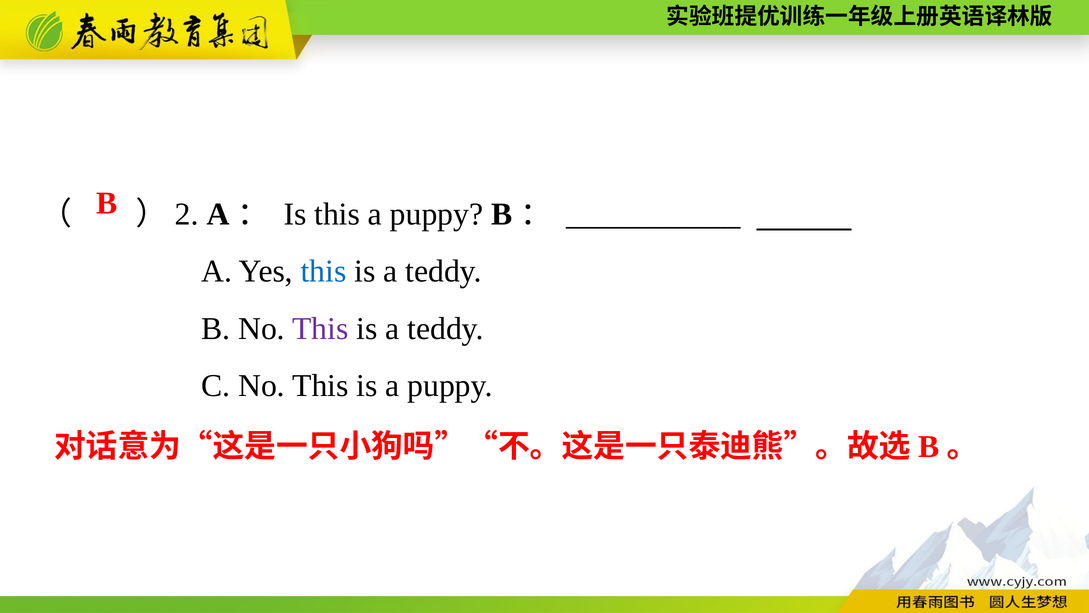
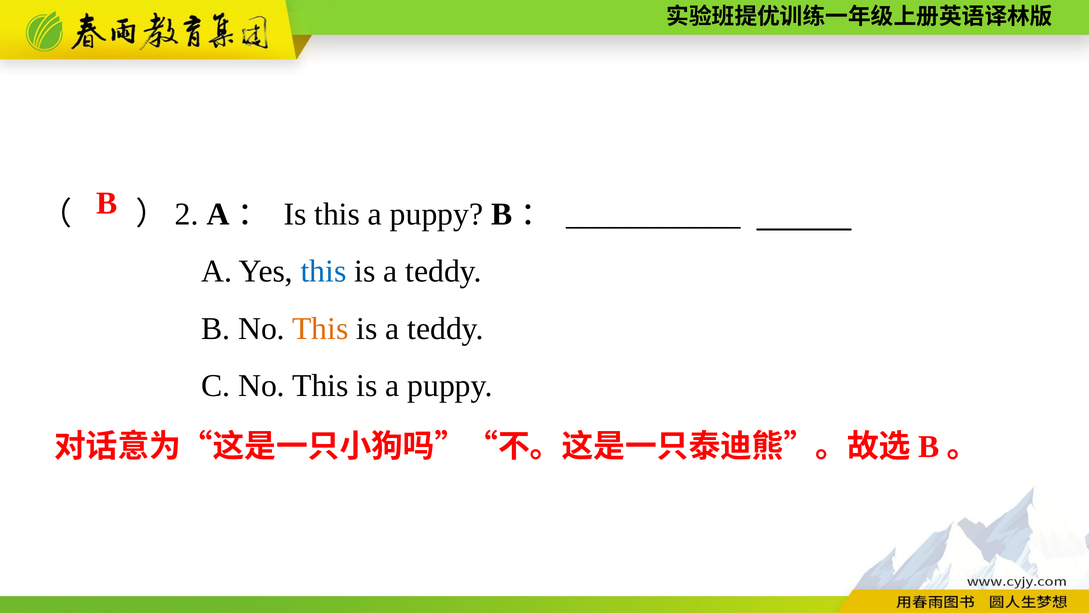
This colour: purple -> orange (320, 328)
